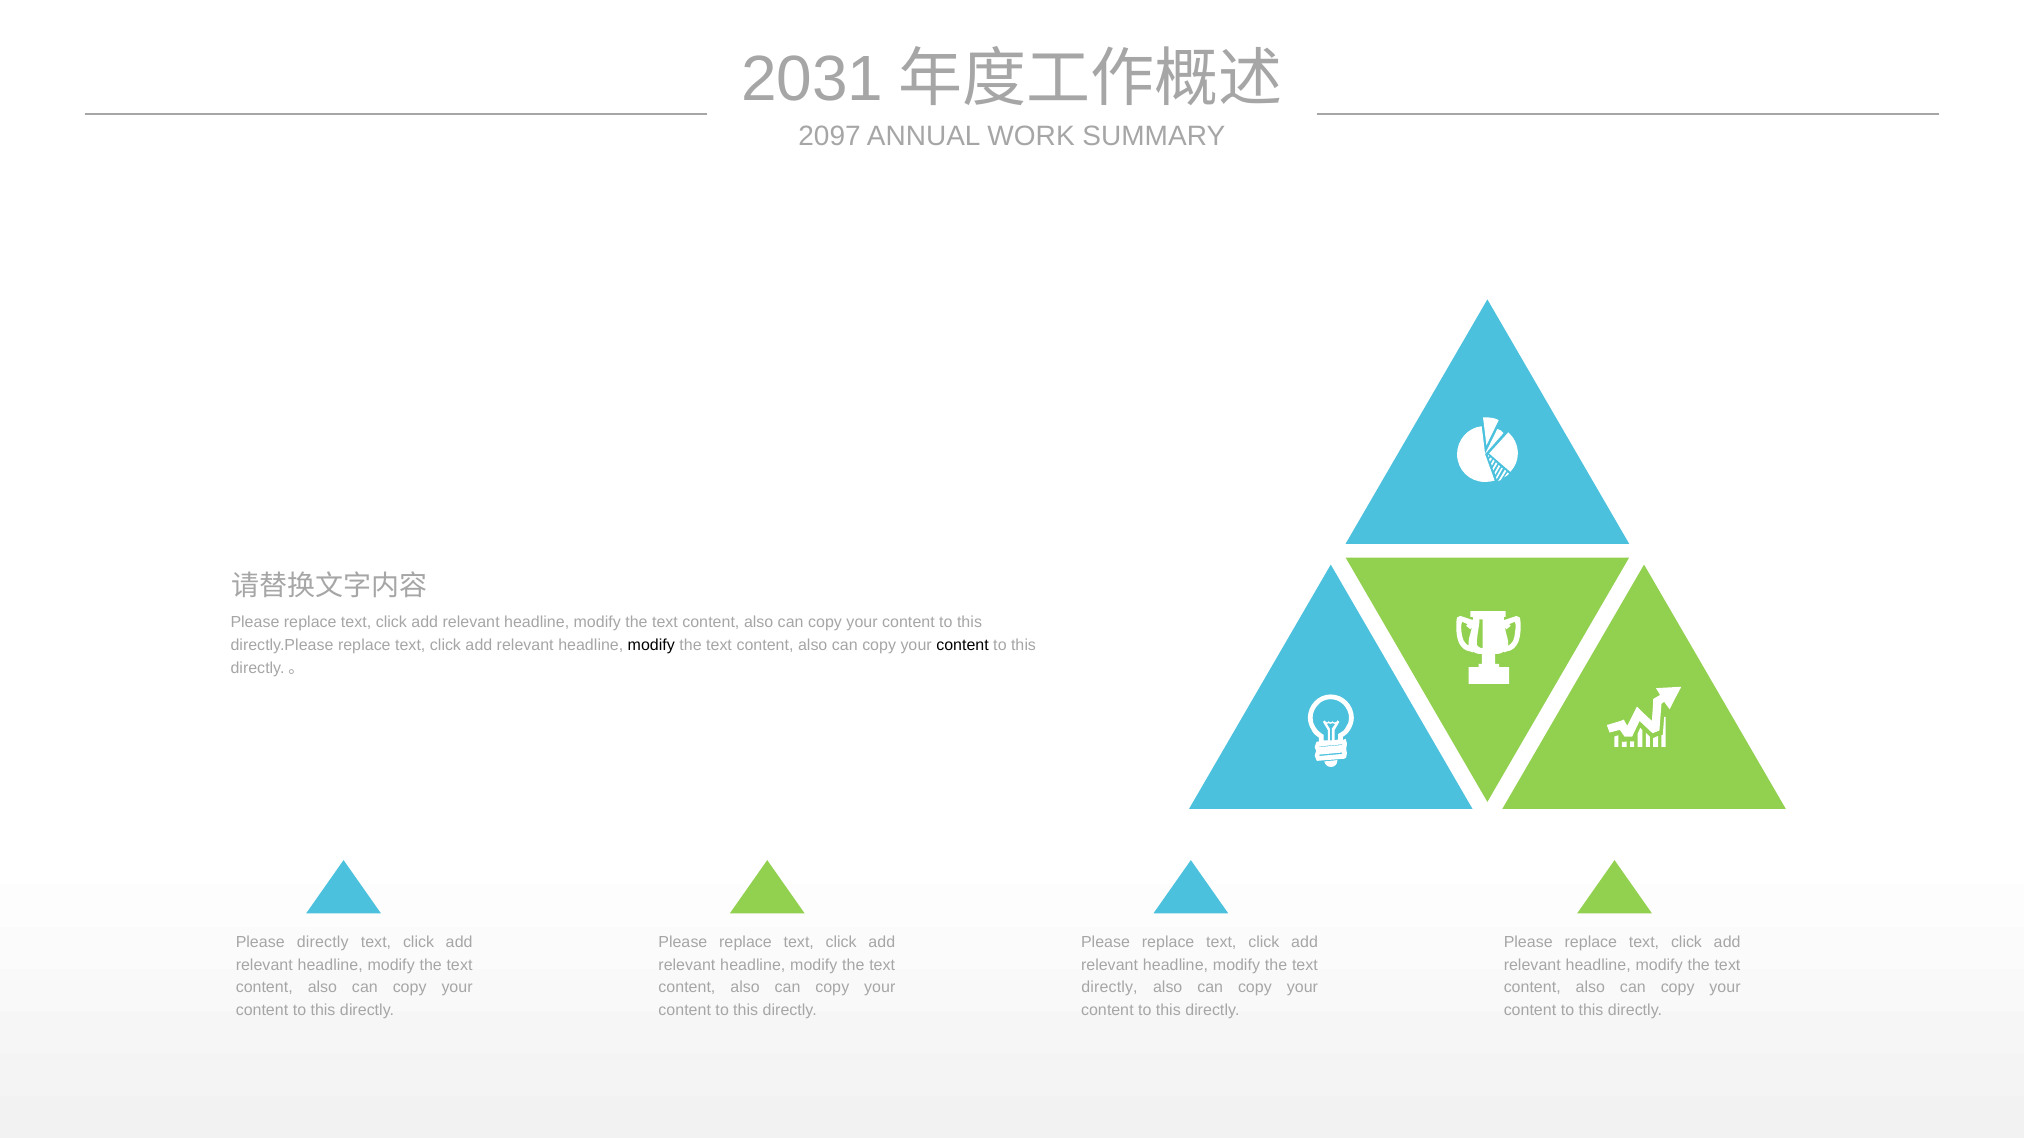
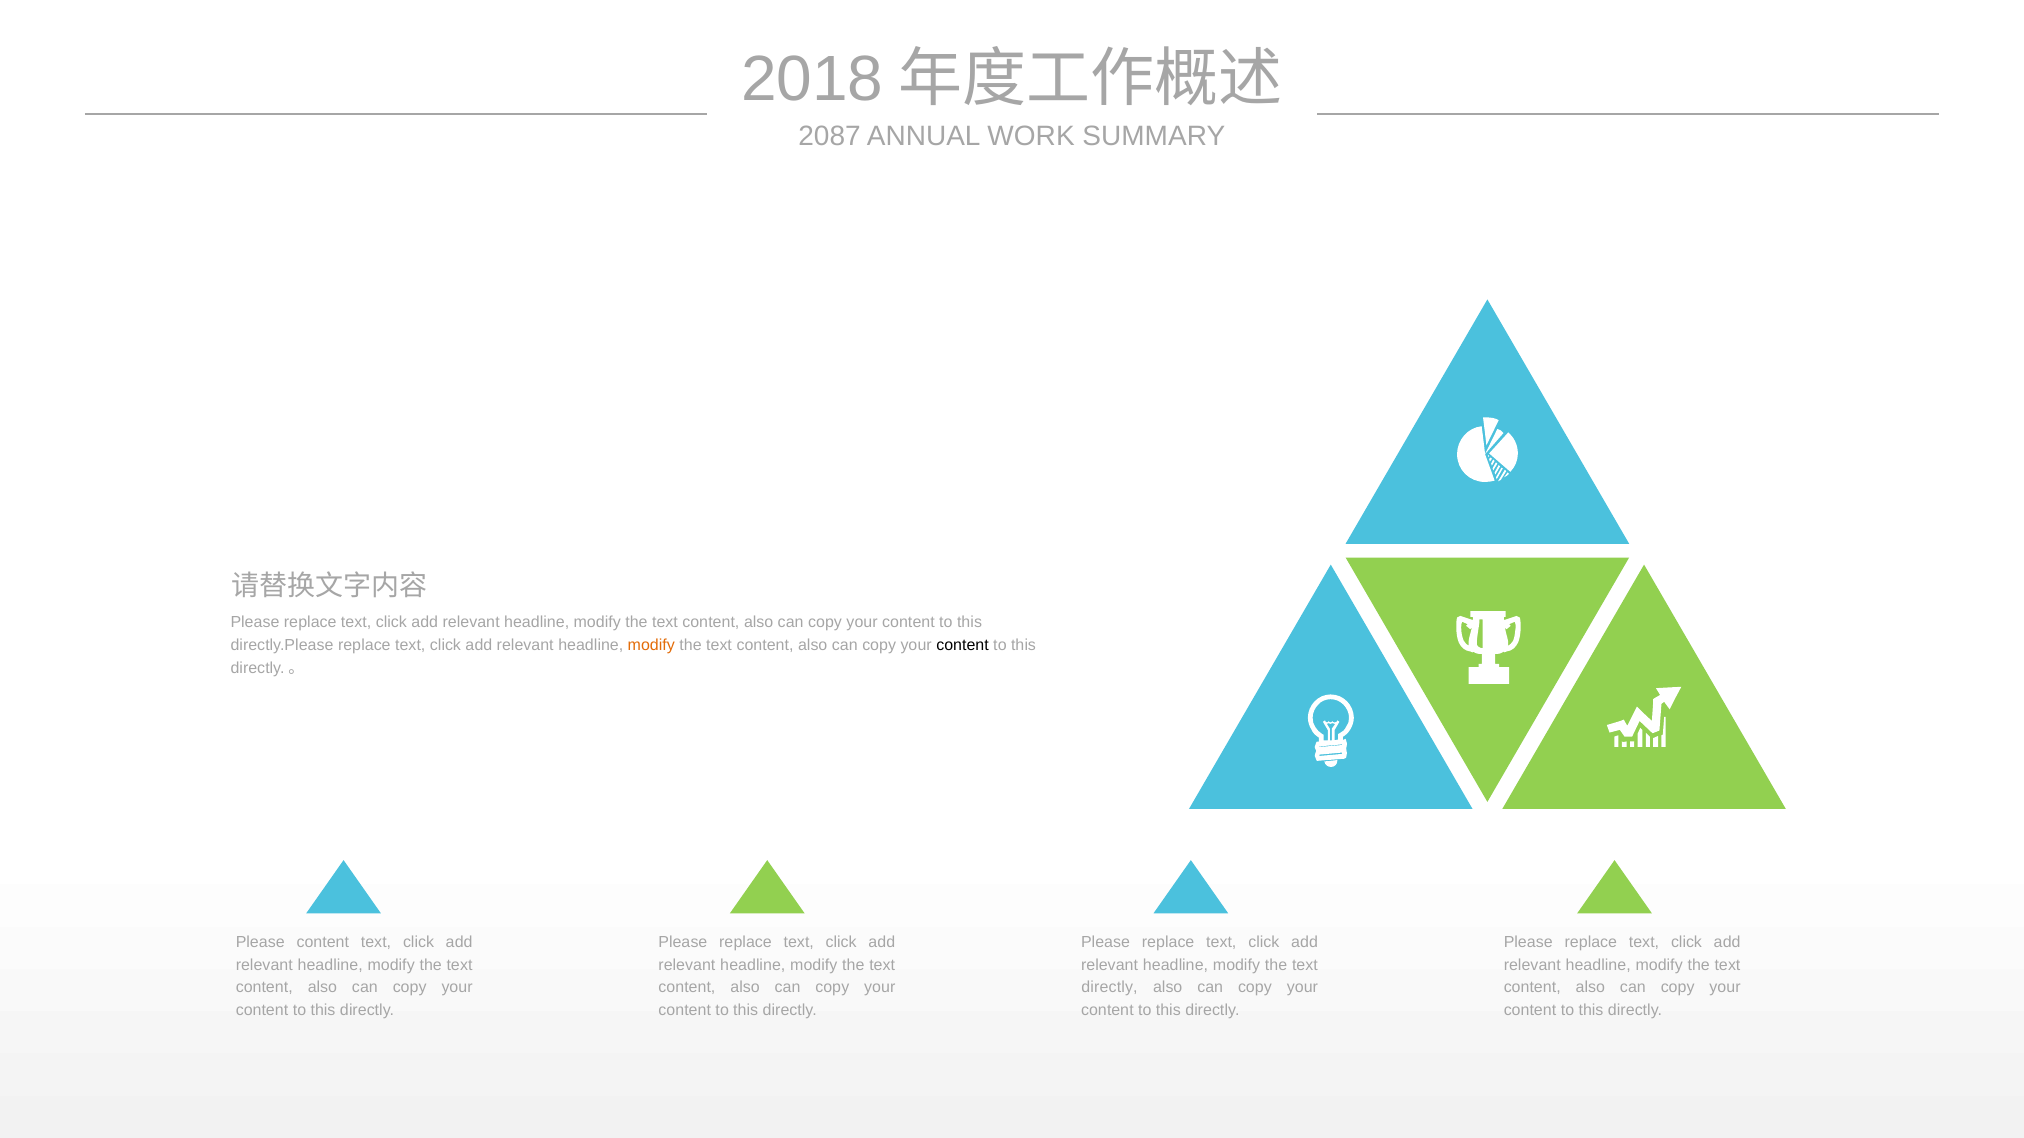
2031: 2031 -> 2018 (812, 80)
2097: 2097 -> 2087 (830, 136)
modify colour: black -> orange (651, 646)
Please directly: directly -> content (323, 942)
